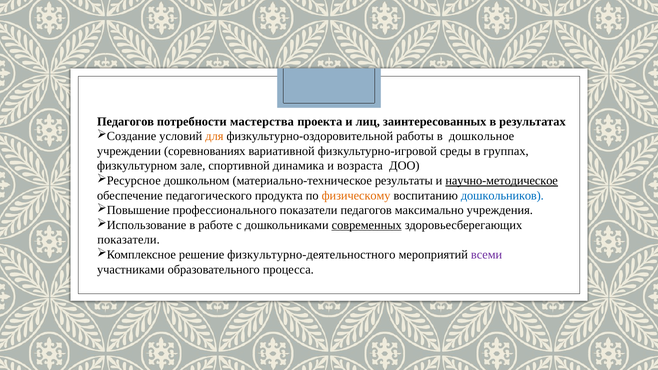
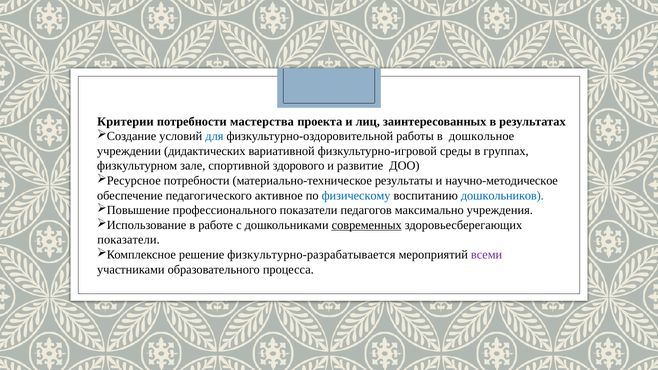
Педагогов: Педагогов -> Критерии (125, 121)
для colour: orange -> blue (214, 136)
соревнованиях: соревнованиях -> дидактических (205, 151)
динамика: динамика -> здорового (299, 166)
возраста: возраста -> развитие (360, 166)
дошкольном: дошкольном -> потребности (197, 181)
научно-методическое underline: present -> none (502, 181)
продукта: продукта -> активное (279, 196)
физическому colour: orange -> blue (356, 196)
физкультурно-деятельностного: физкультурно-деятельностного -> физкультурно-разрабатывается (311, 255)
